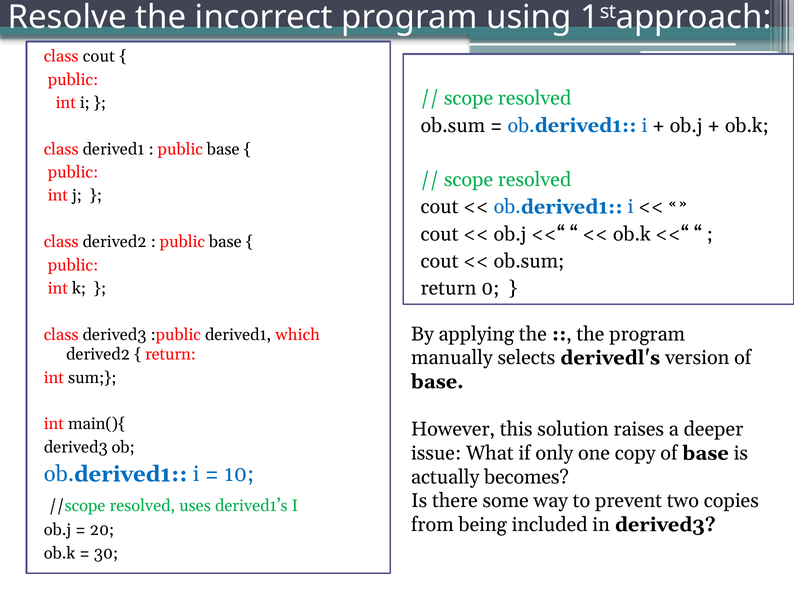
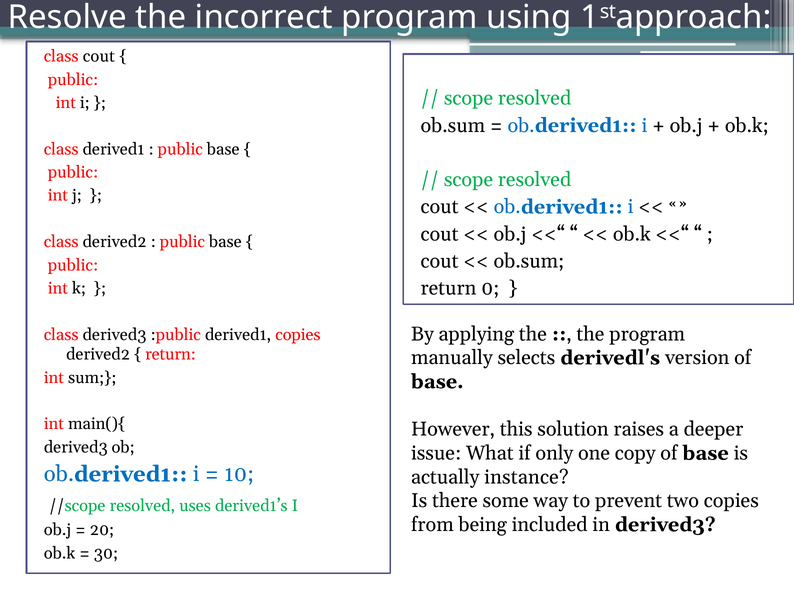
derived1 which: which -> copies (298, 334)
becomes: becomes -> instance (526, 477)
